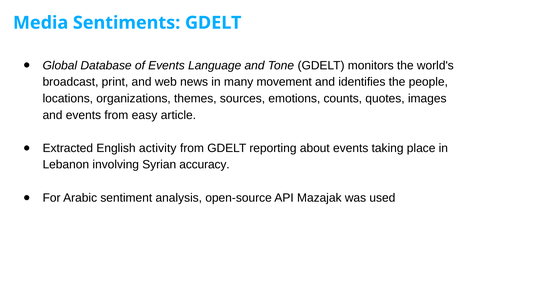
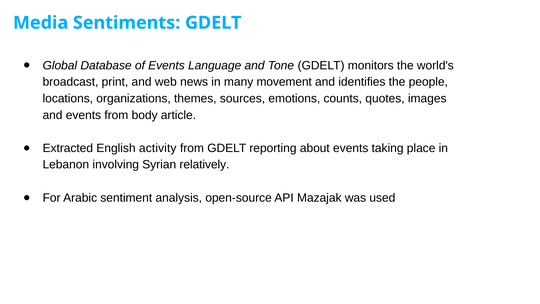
easy: easy -> body (145, 115)
accuracy: accuracy -> relatively (204, 165)
